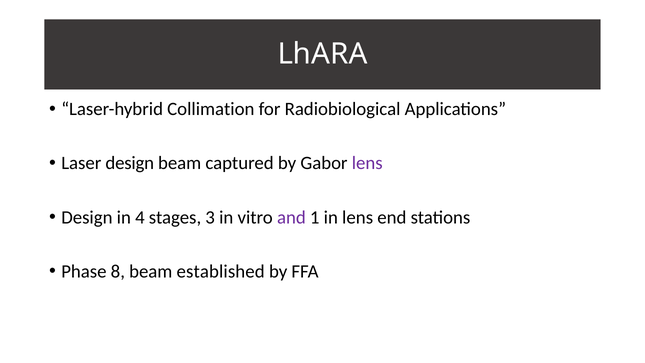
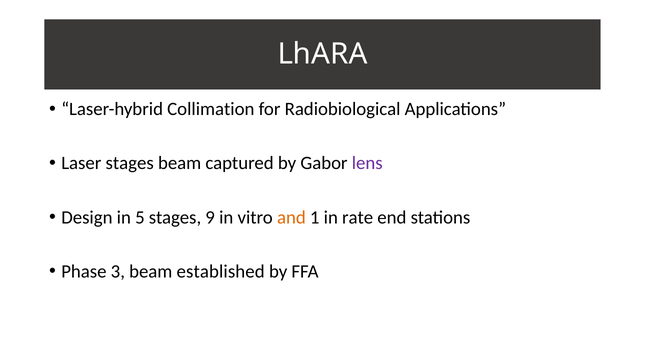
Laser design: design -> stages (130, 163)
4: 4 -> 5 (140, 217)
3: 3 -> 9 (210, 217)
and colour: purple -> orange (291, 217)
in lens: lens -> rate (358, 217)
8: 8 -> 3 (118, 271)
